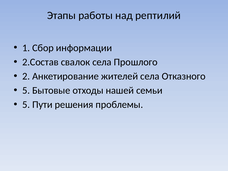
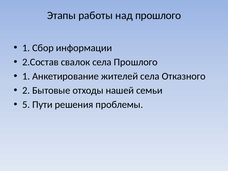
над рептилий: рептилий -> прошлого (158, 15)
2: 2 -> 1 (26, 76)
5: 5 -> 2 (26, 90)
